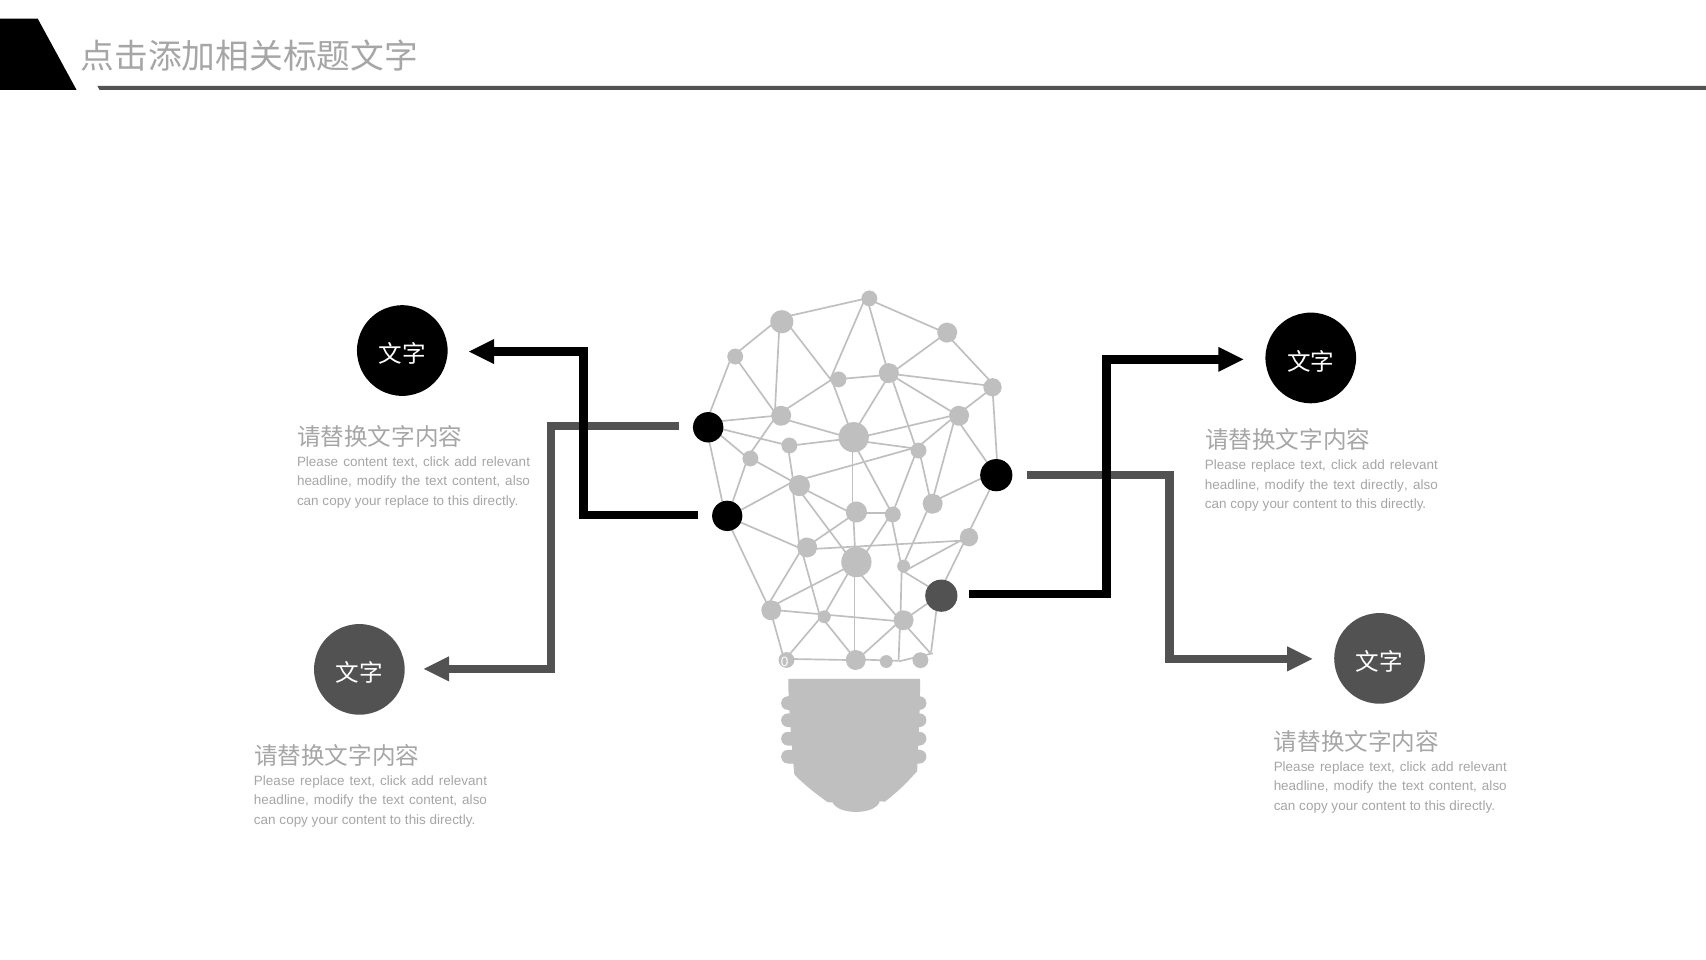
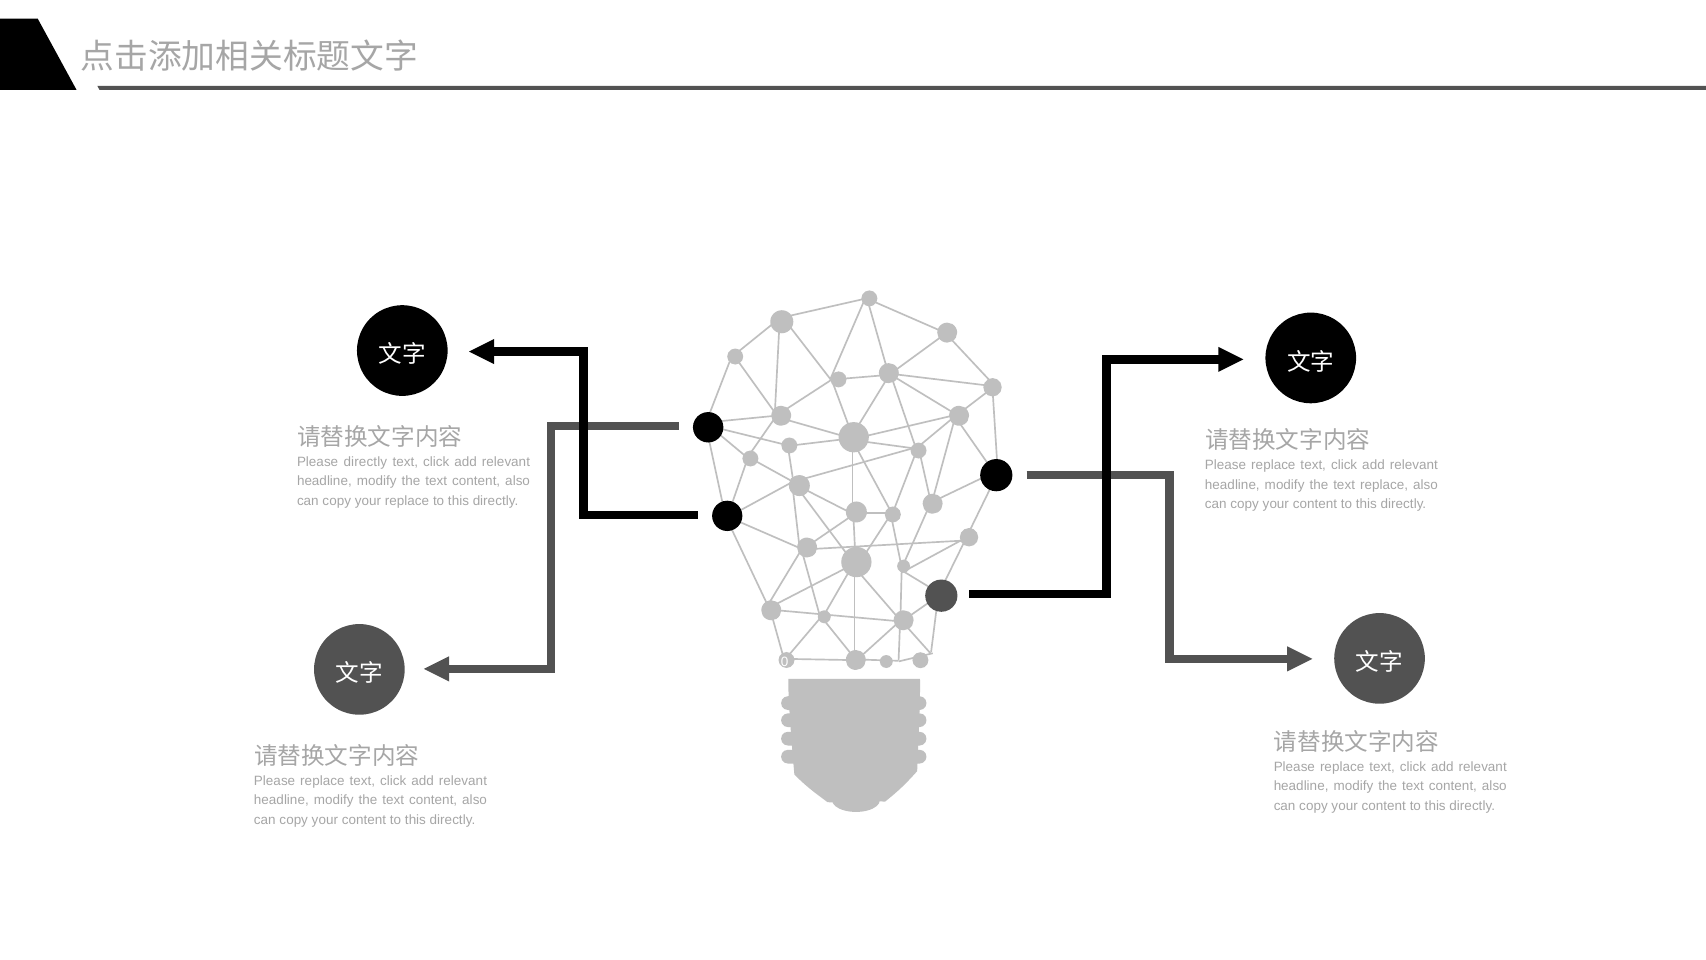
Please content: content -> directly (365, 462)
text directly: directly -> replace (1384, 485)
